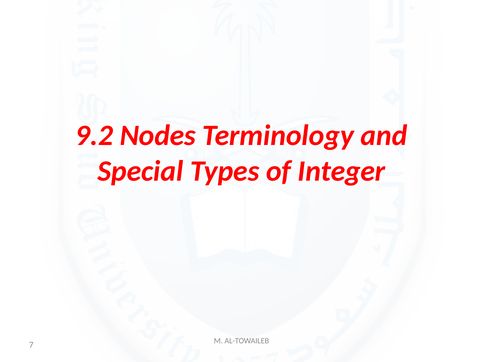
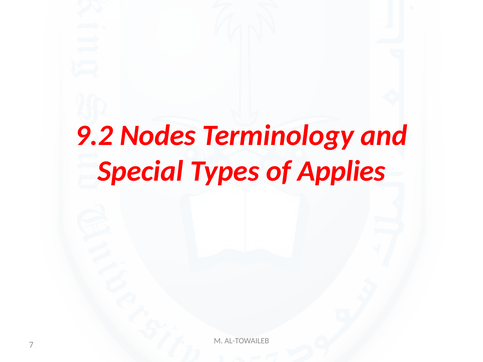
Integer: Integer -> Applies (342, 171)
